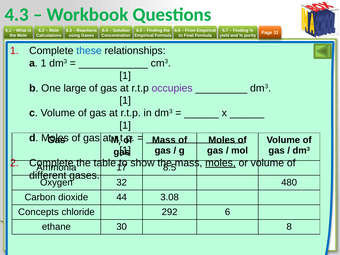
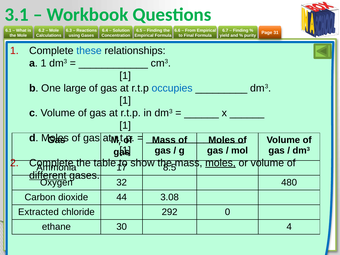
4.3: 4.3 -> 3.1 (17, 15)
occupies colour: purple -> blue (172, 88)
different underline: none -> present (48, 175)
Concepts: Concepts -> Extracted (38, 212)
6: 6 -> 0 (228, 212)
8: 8 -> 4 (289, 227)
